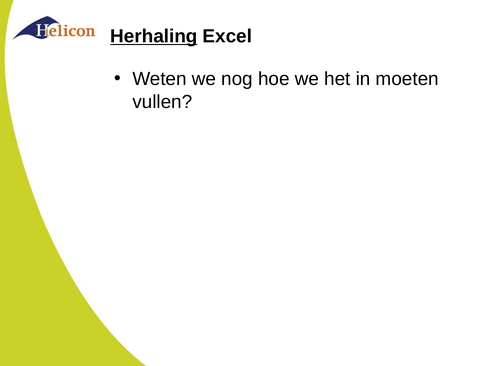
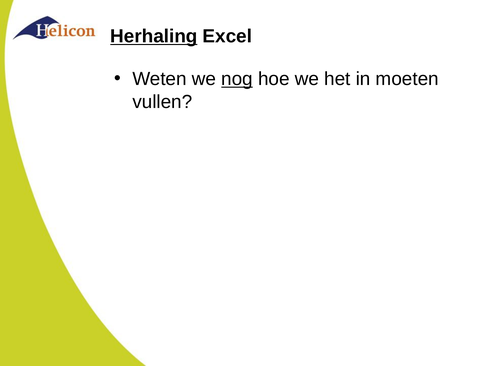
nog underline: none -> present (237, 79)
